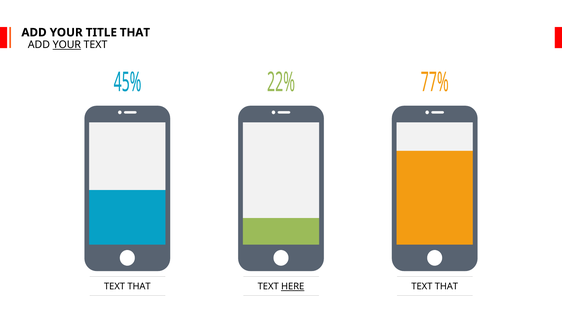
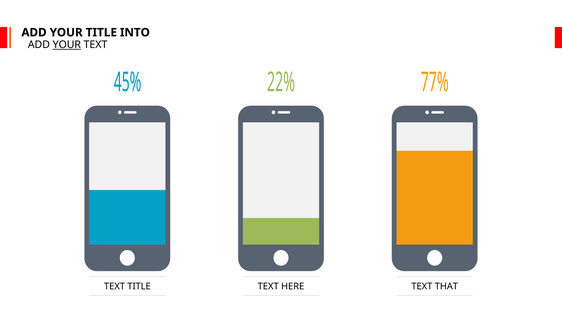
TITLE THAT: THAT -> INTO (135, 33)
THAT: THAT -> TITLE (139, 287)
HERE underline: present -> none (293, 287)
